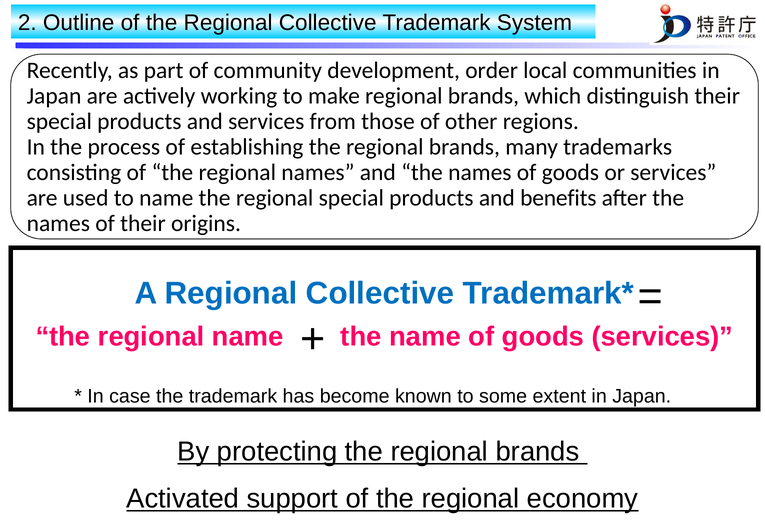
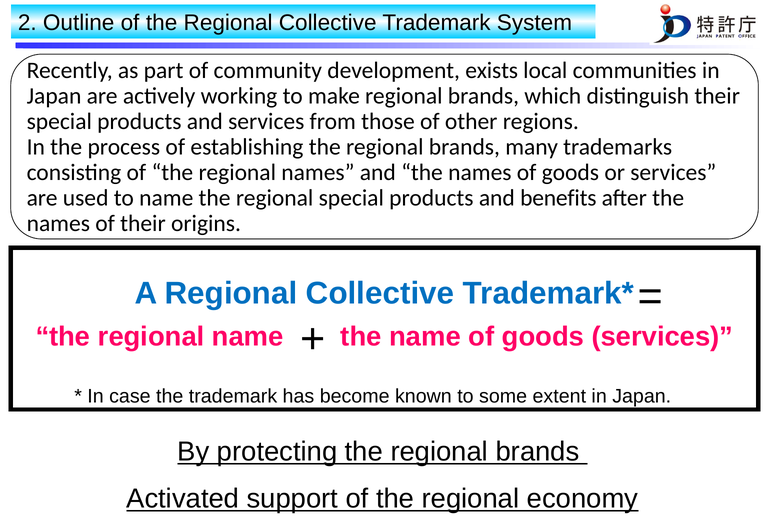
order: order -> exists (492, 70)
